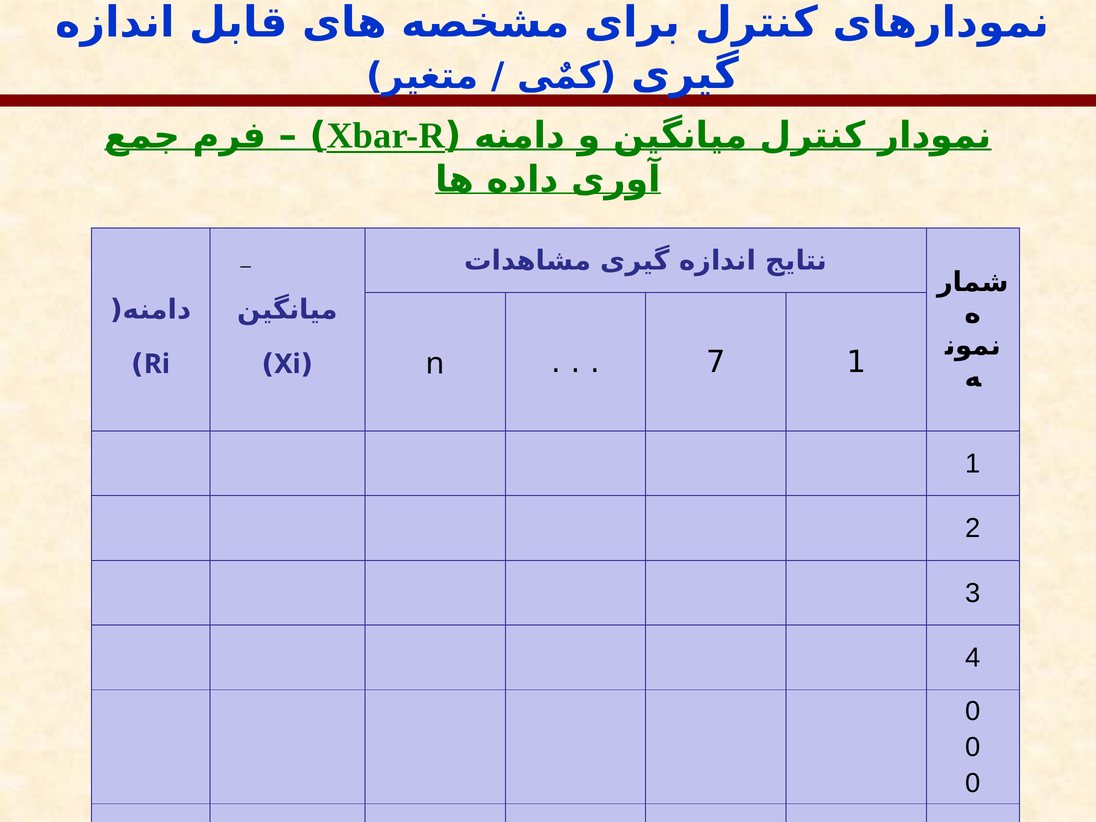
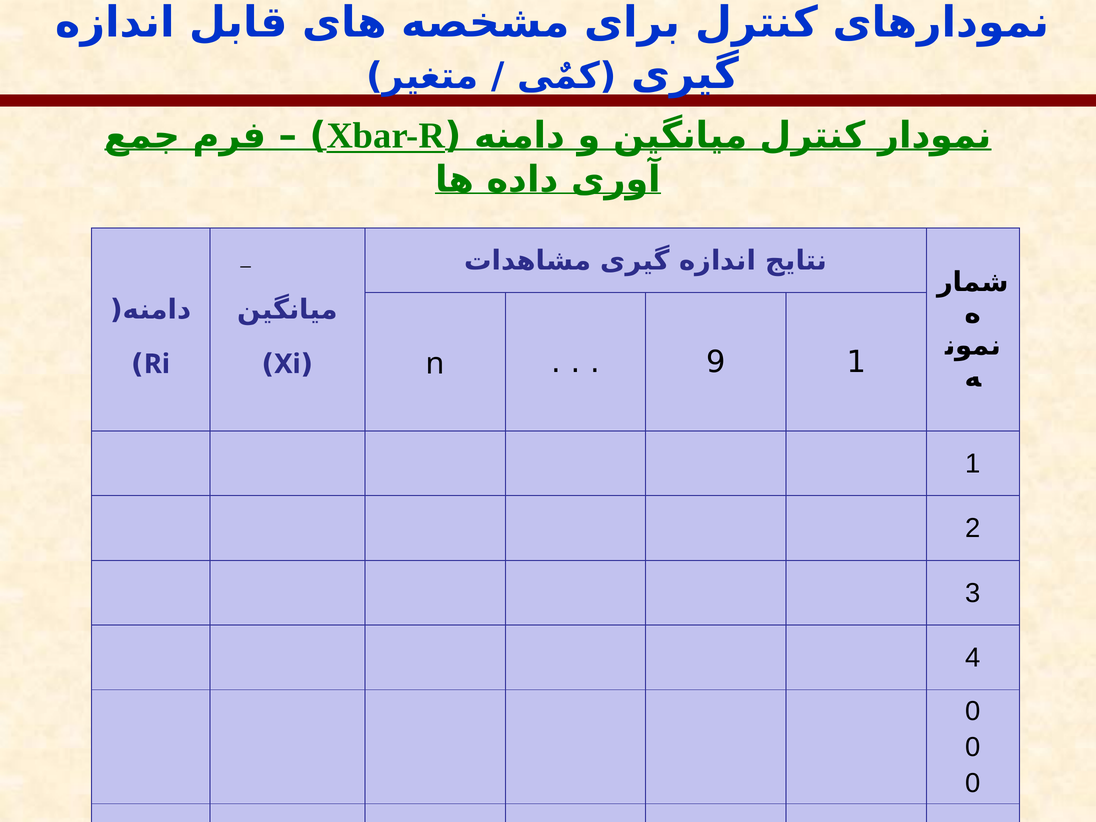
7: 7 -> 9 (716, 362)
